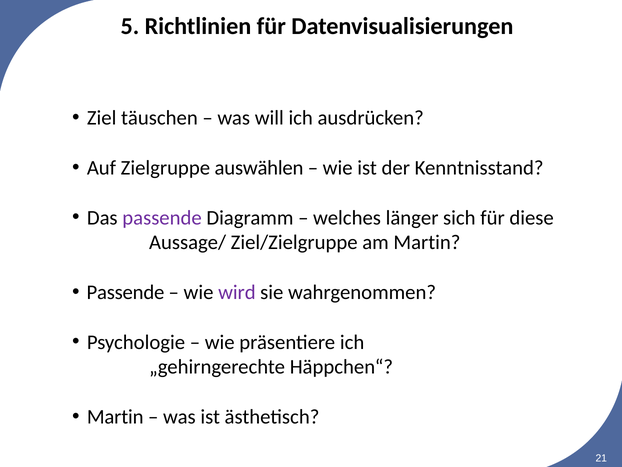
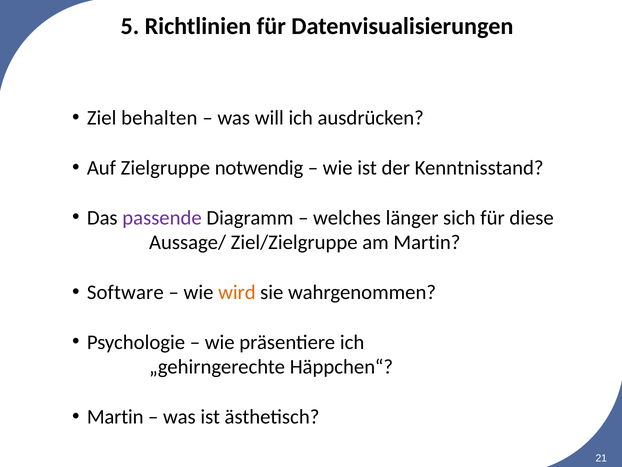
täuschen: täuschen -> behalten (159, 118)
auswählen: auswählen -> notwendig (259, 168)
Passende: Passende -> Software (125, 292)
wird colour: purple -> orange (237, 292)
